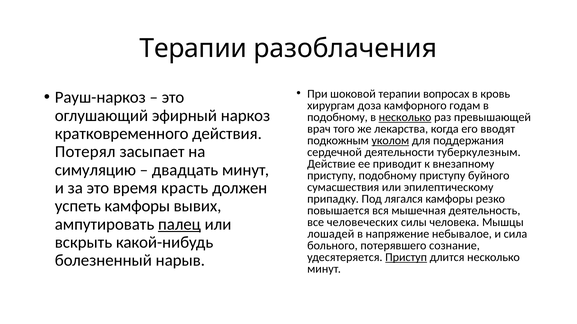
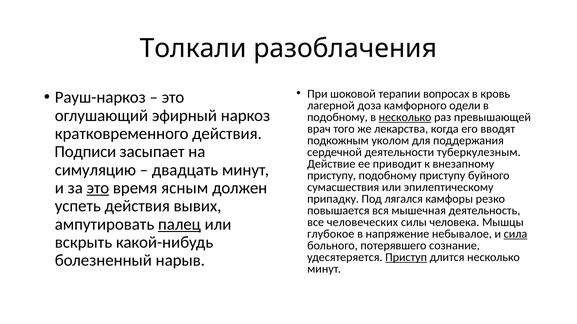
Терапии: Терапии -> Толкали (193, 48)
хирургам: хирургам -> лагерной (331, 106)
годам: годам -> одели (465, 106)
уколом underline: present -> none (390, 141)
Потерял: Потерял -> Подписи (85, 152)
это underline: none -> present (98, 188)
красть: красть -> ясным (185, 188)
успеть камфоры: камфоры -> действия (137, 206)
лошадей: лошадей -> глубокое (331, 234)
сила underline: none -> present (515, 234)
